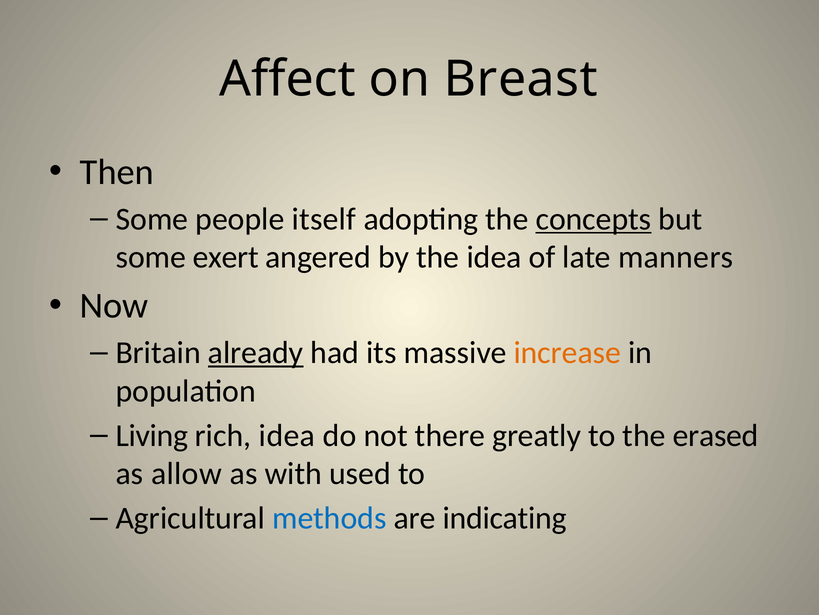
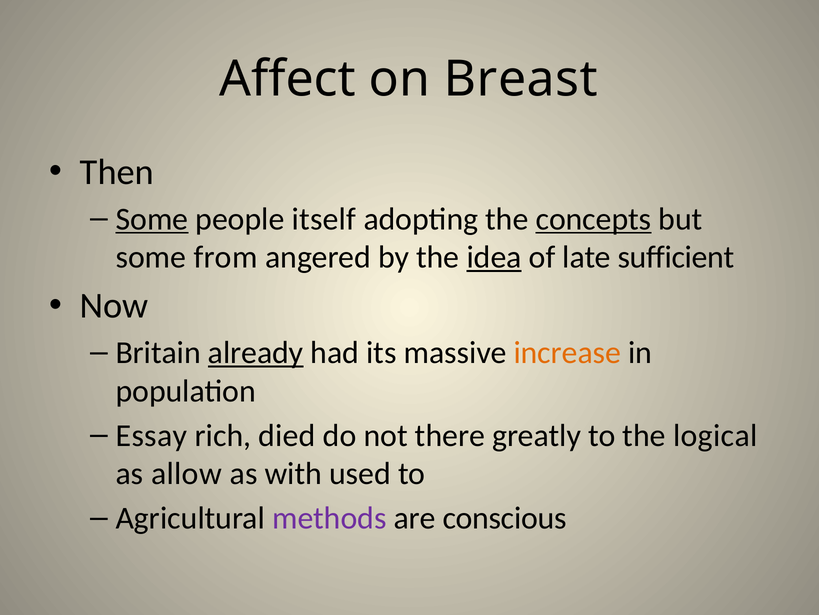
Some underline: none -> present (152, 219)
exert: exert -> from (226, 257)
idea underline: none -> present (494, 257)
manners: manners -> sufficient (676, 257)
Living: Living -> Essay (152, 435)
rich idea: idea -> died (287, 435)
erased: erased -> logical (715, 435)
methods colour: blue -> purple (329, 518)
indicating: indicating -> conscious (505, 518)
